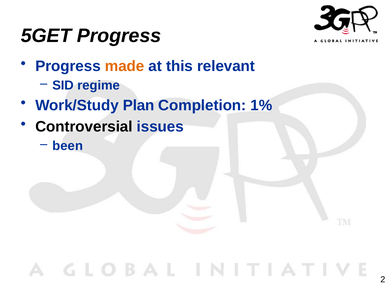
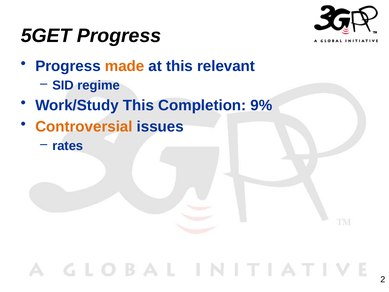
Work/Study Plan: Plan -> This (138, 105)
1%: 1% -> 9% (261, 105)
Controversial colour: black -> orange (84, 127)
been: been -> rates (68, 146)
